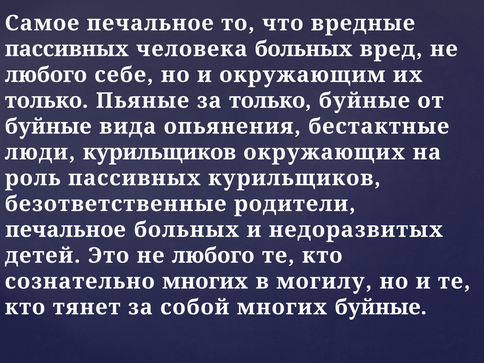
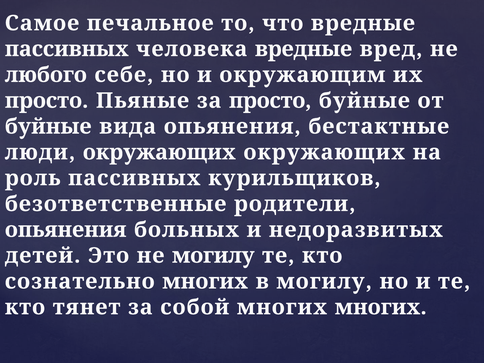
человека больных: больных -> вредные (304, 49)
только: только -> просто (47, 101)
за только: только -> просто (270, 101)
люди курильщиков: курильщиков -> окружающих (159, 152)
печальное: печальное -> опьянения (66, 230)
Это не любого: любого -> могилу (213, 256)
многих буйные: буйные -> многих (381, 307)
